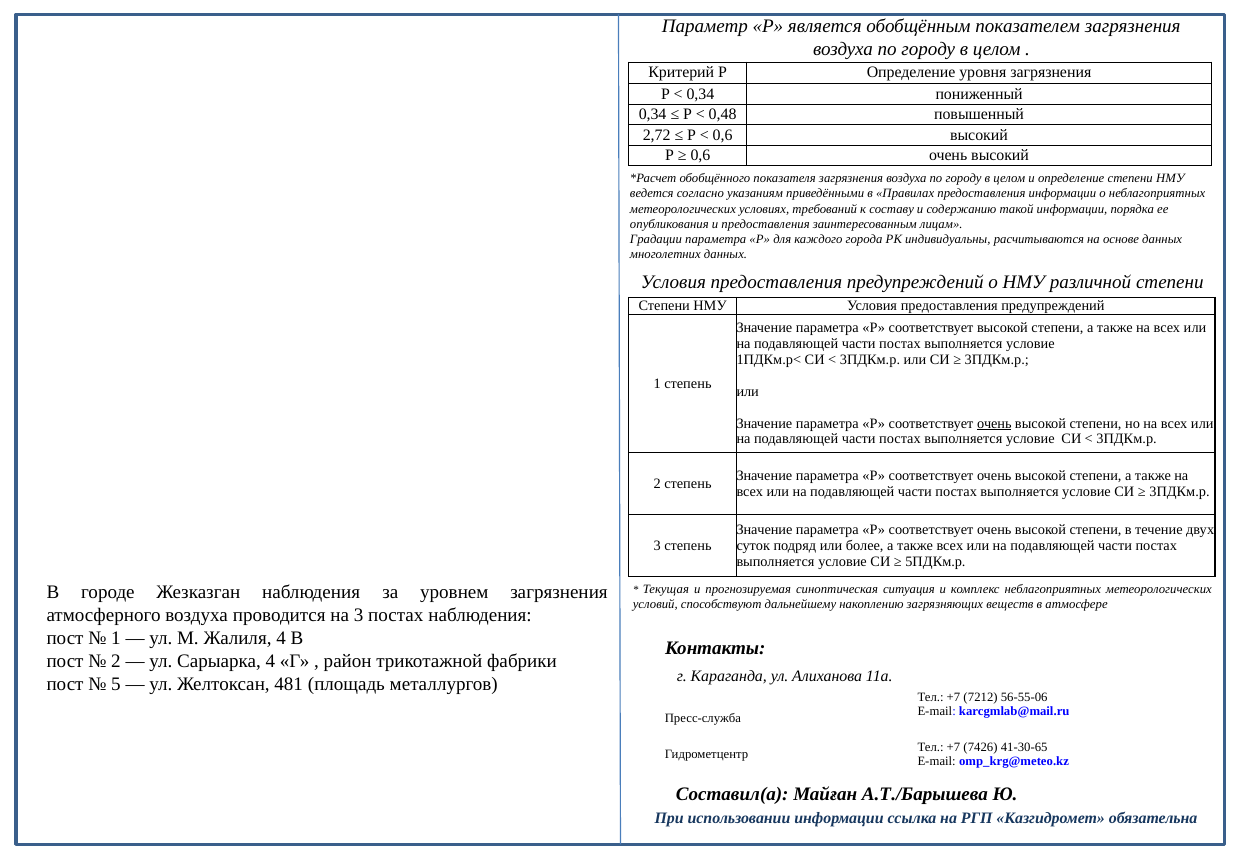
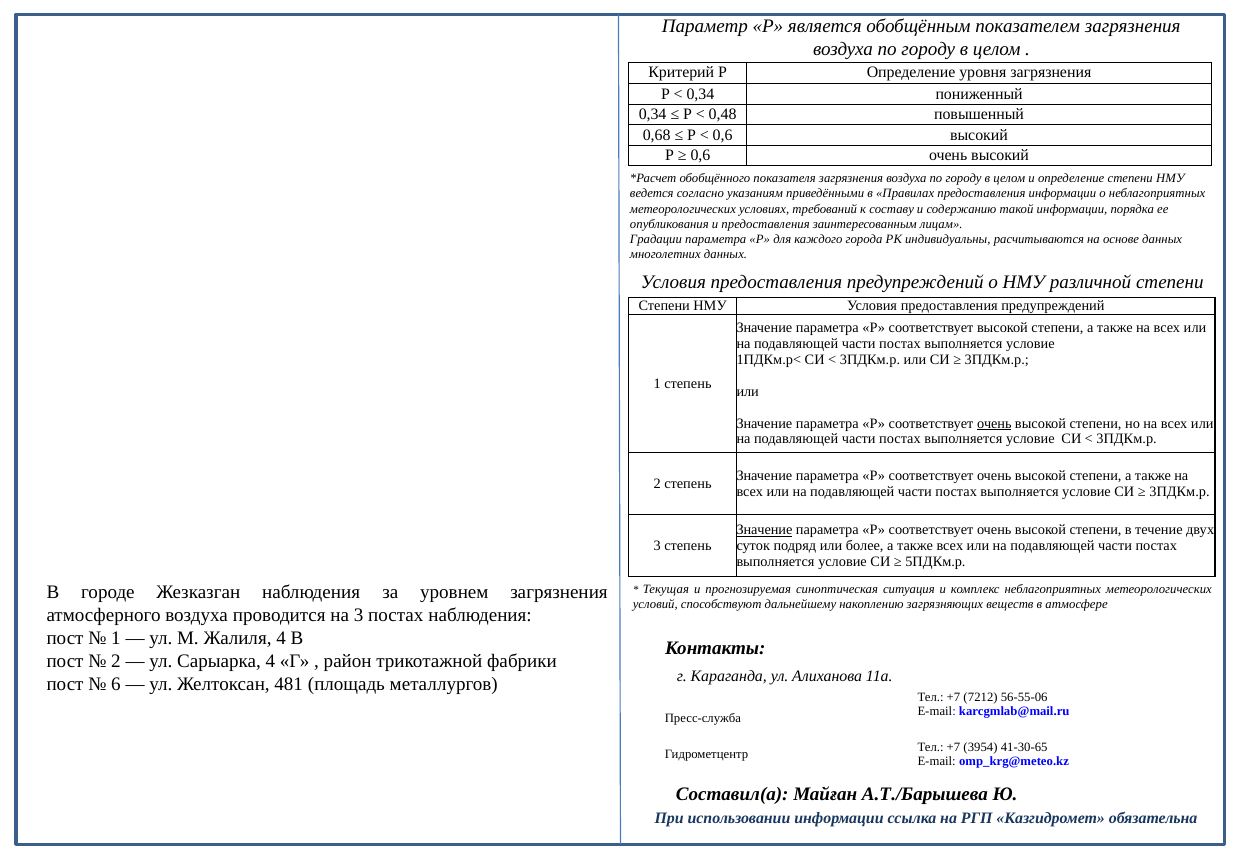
2,72: 2,72 -> 0,68 (657, 135)
Значение underline: none -> present (764, 530)
5: 5 -> 6 (116, 684)
7426: 7426 -> 3954 (981, 747)
